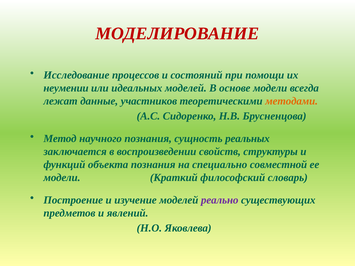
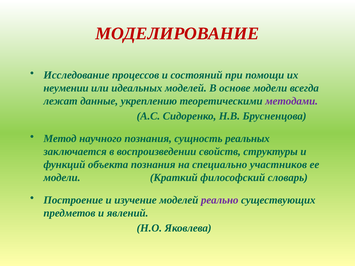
участников: участников -> укреплению (149, 101)
методами colour: orange -> purple (292, 101)
совместной: совместной -> участников (278, 165)
